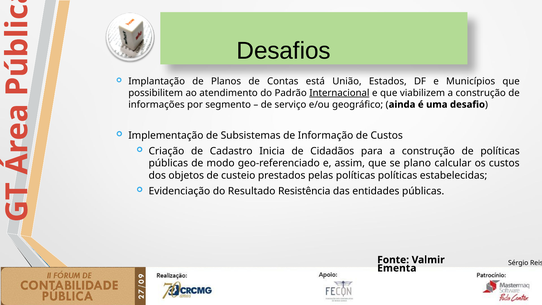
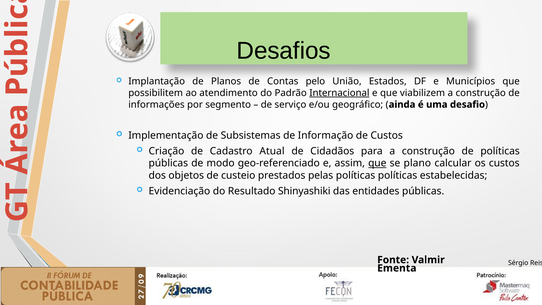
está: está -> pelo (315, 81)
Inicia: Inicia -> Atual (272, 151)
que underline: none -> present (377, 163)
Resistência: Resistência -> Shinyashiki (304, 191)
